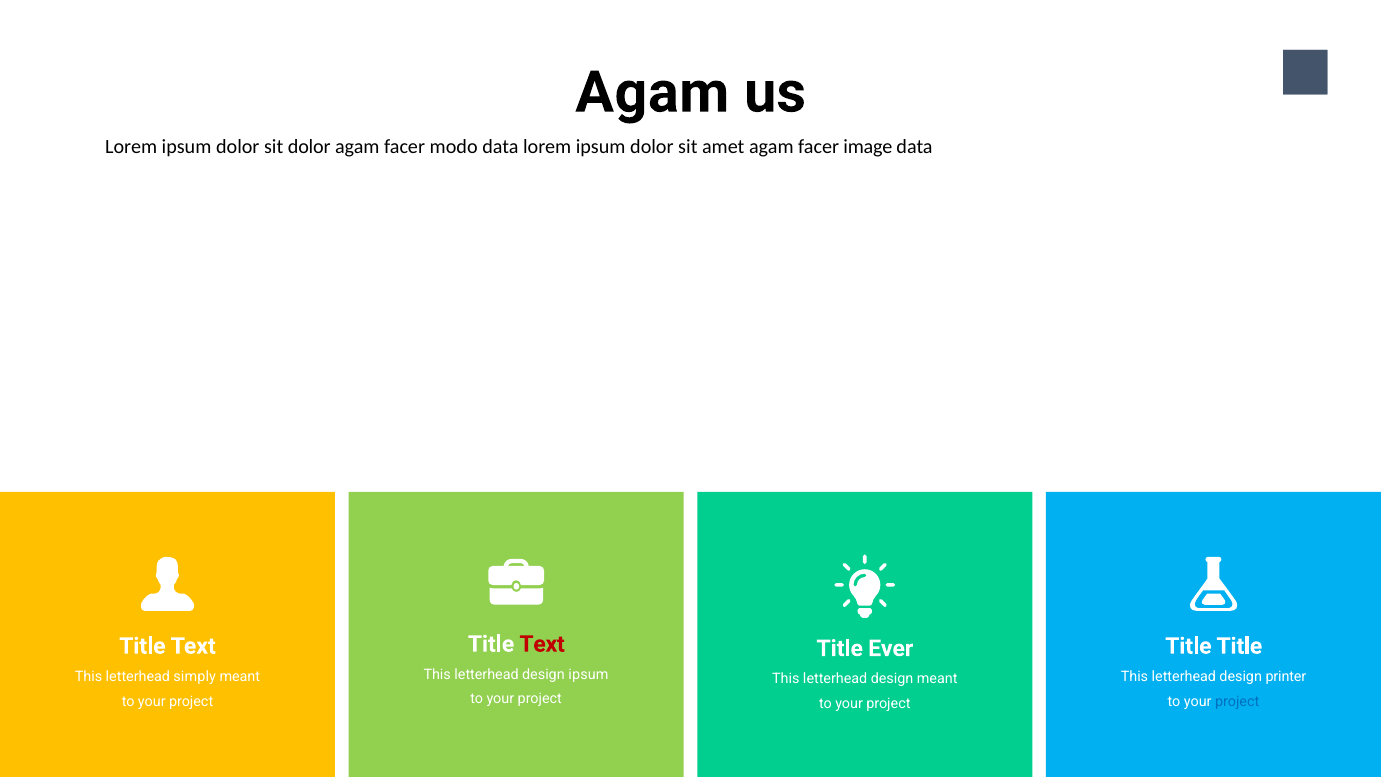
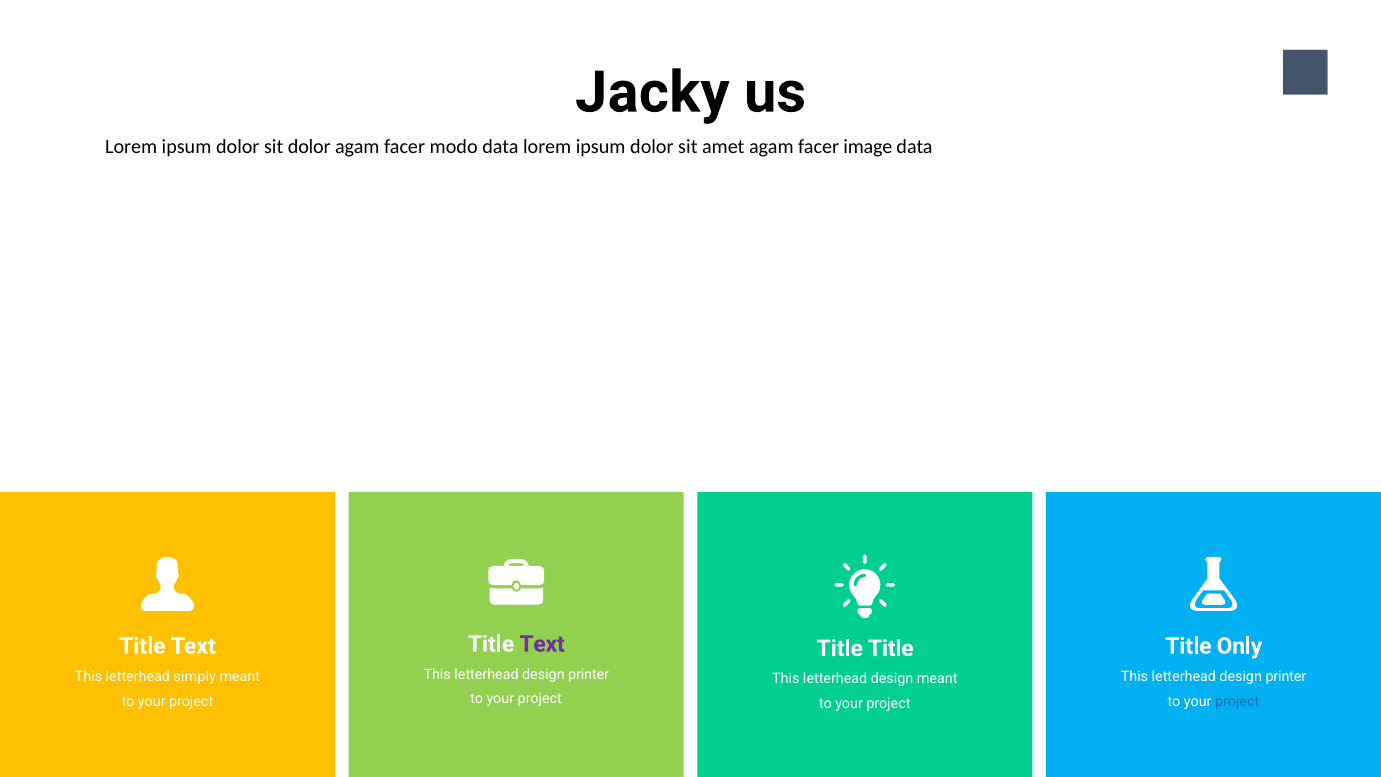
Agam: Agam -> Jacky (652, 93)
Text colour: red -> purple (542, 644)
Title Title: Title -> Only (1239, 646)
Title Ever: Ever -> Title (891, 648)
ipsum: ipsum -> printer (589, 675)
